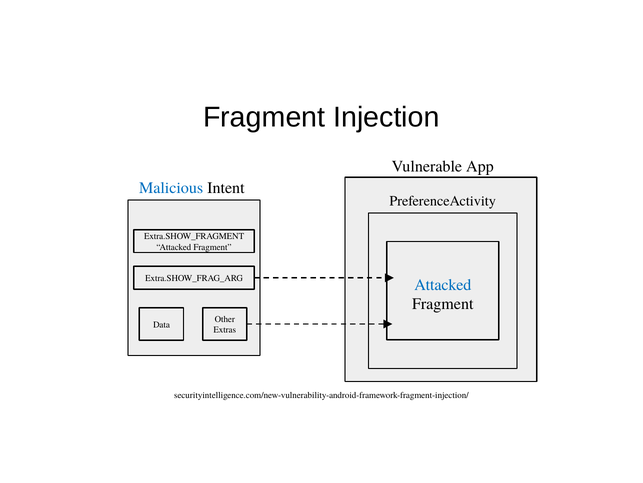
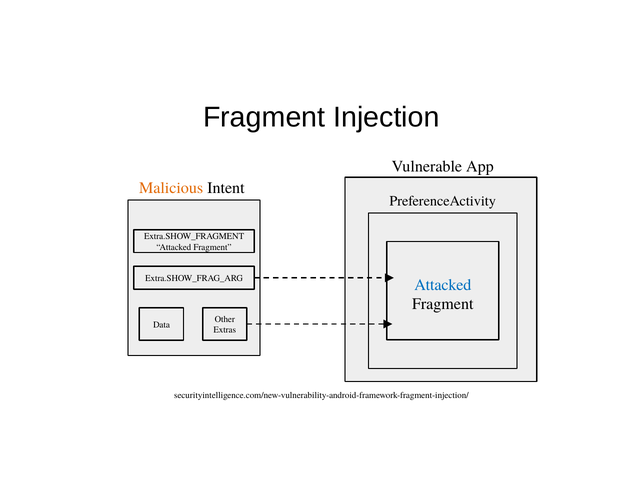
Malicious colour: blue -> orange (171, 188)
